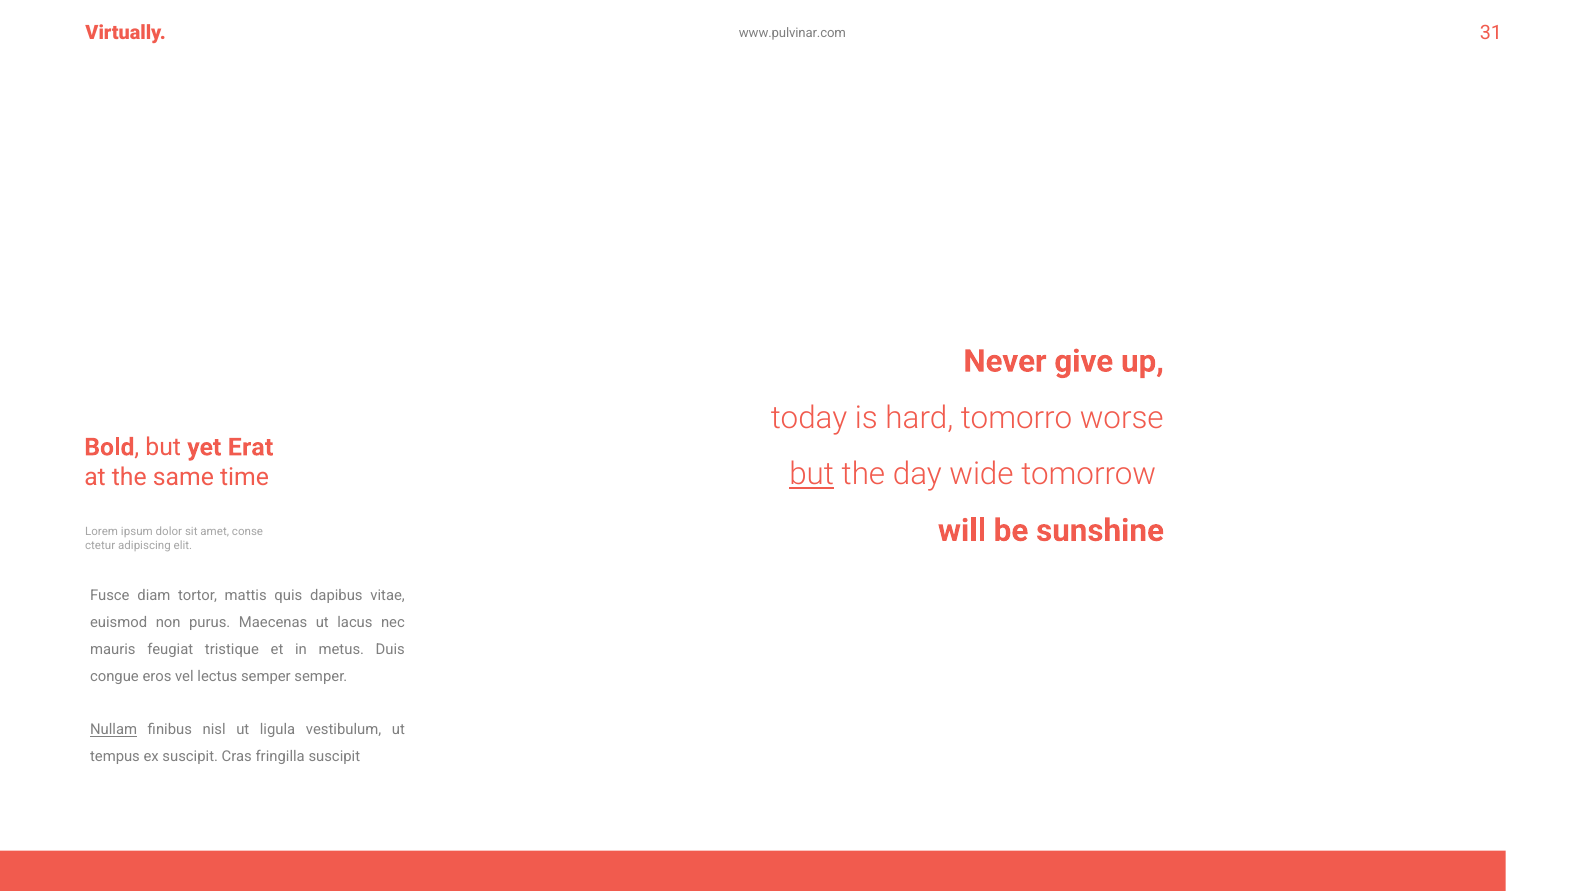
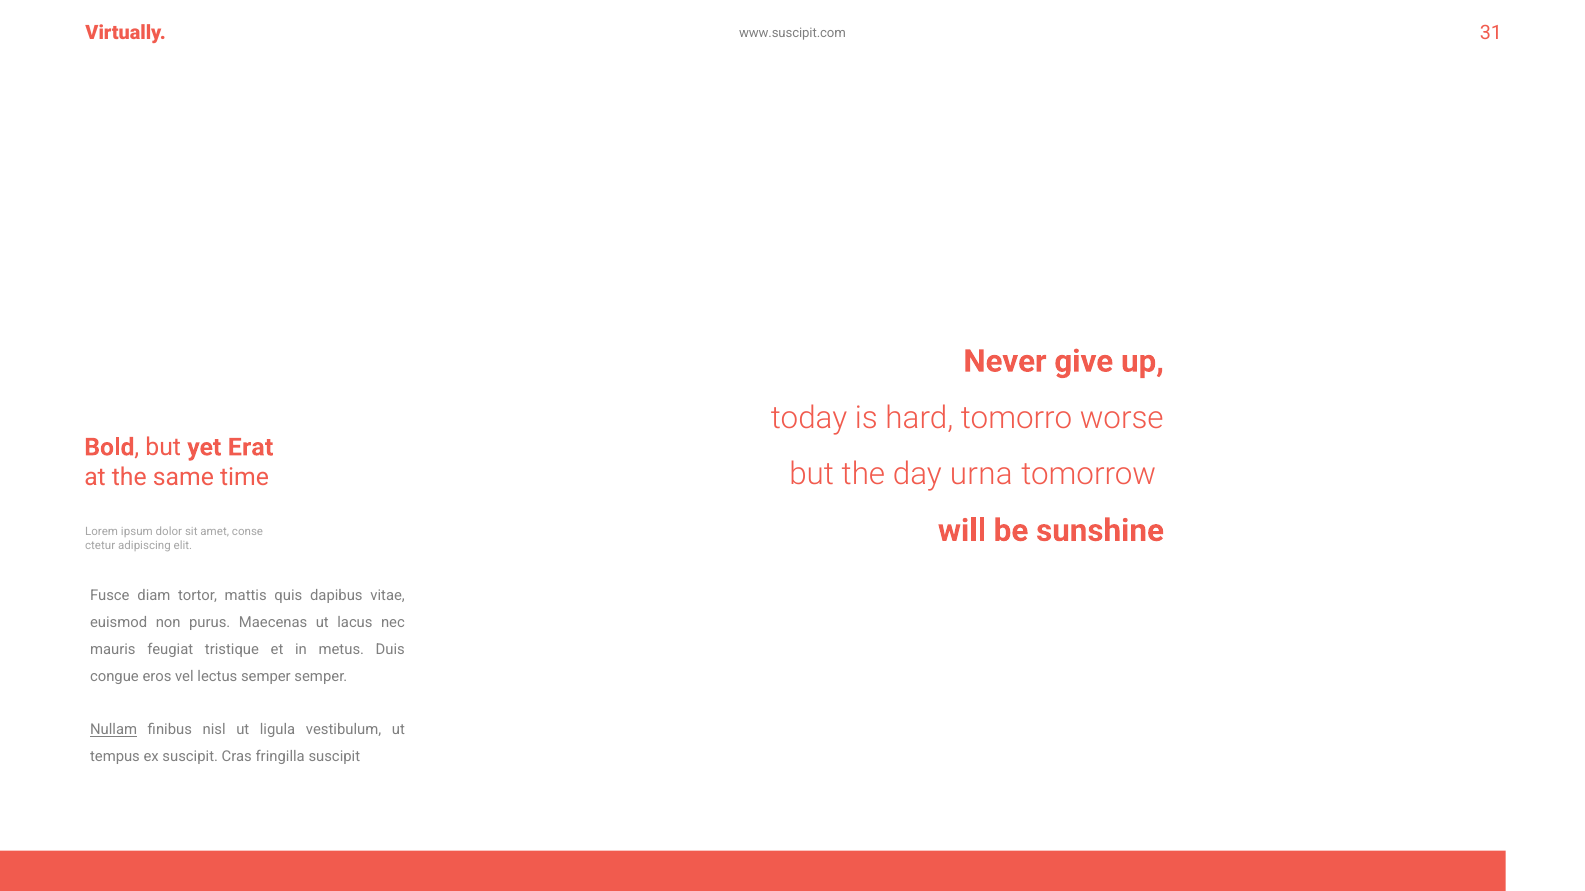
www.pulvinar.com: www.pulvinar.com -> www.suscipit.com (792, 34)
but underline: present -> none (812, 474)
wide: wide -> urna (981, 474)
